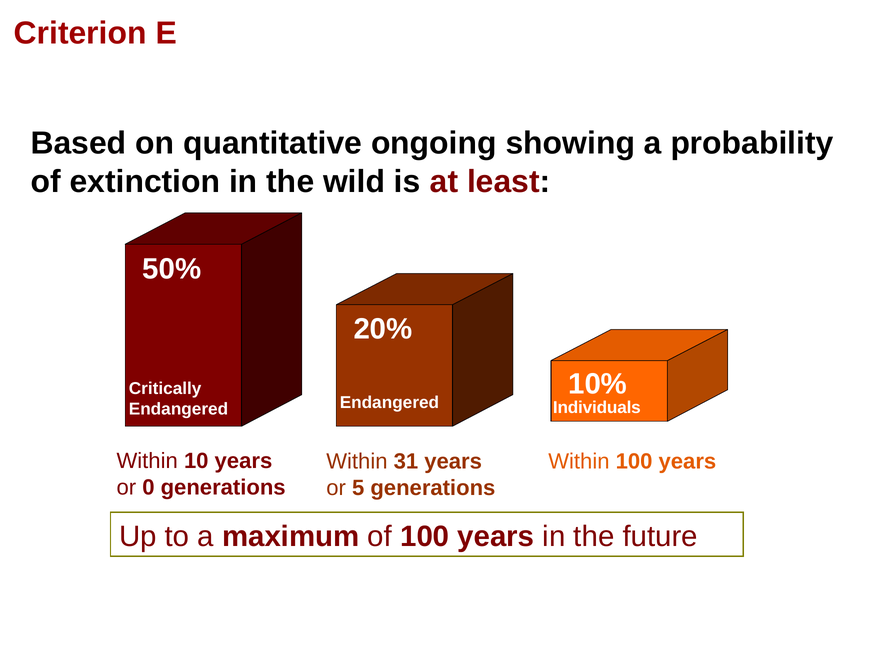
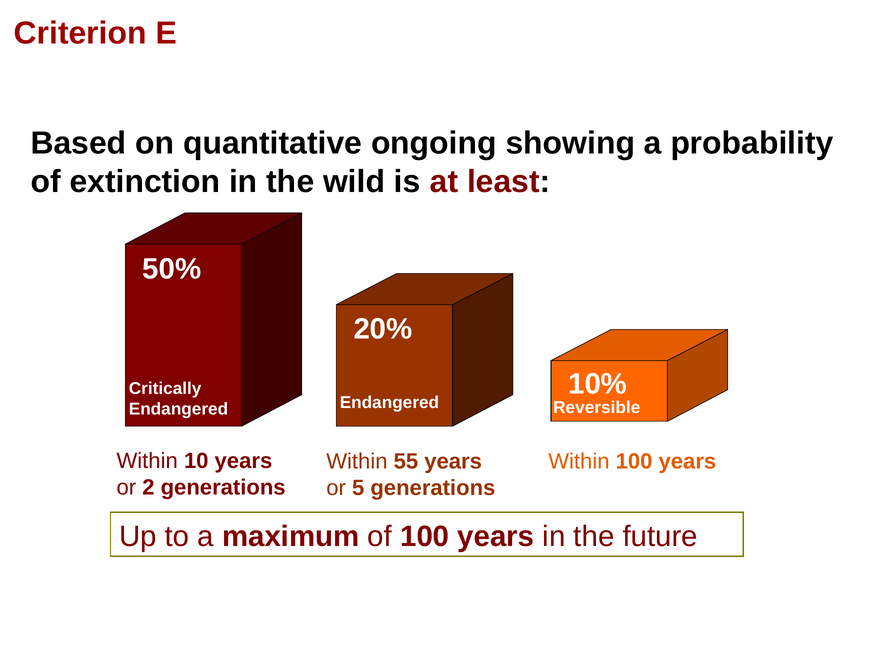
Individuals: Individuals -> Reversible (597, 408)
31: 31 -> 55 (406, 462)
0: 0 -> 2 (148, 487)
